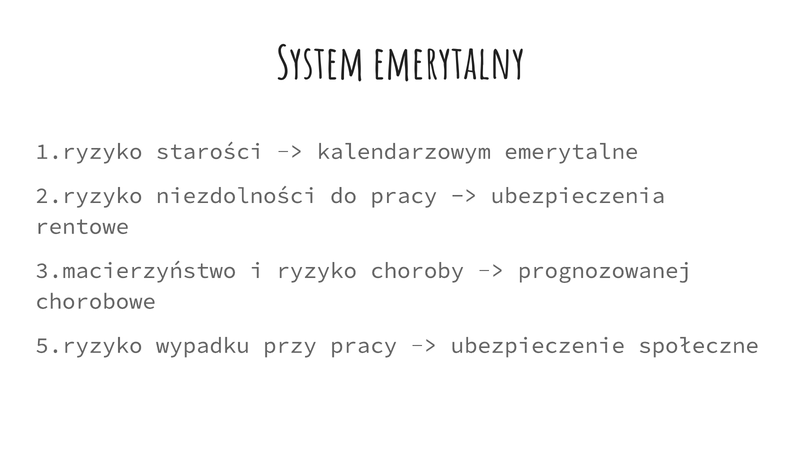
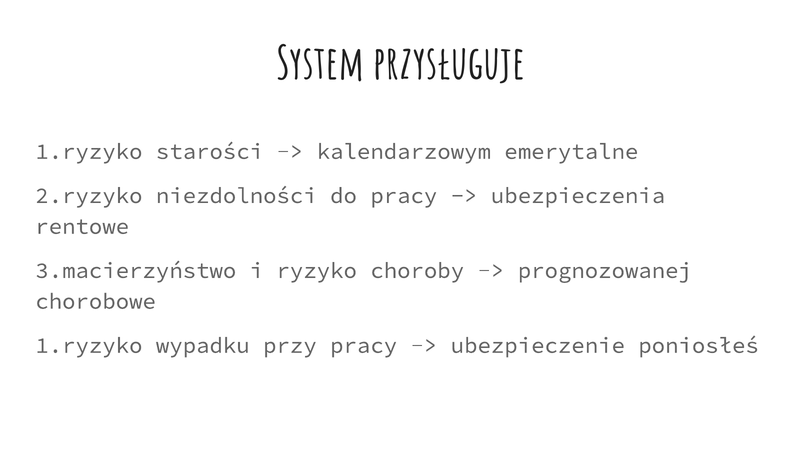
emerytalny: emerytalny -> przysługuje (449, 64)
5.ryzyko: 5.ryzyko -> 1.ryzyko (89, 346)
społeczne: społeczne -> poniosłeś (699, 346)
